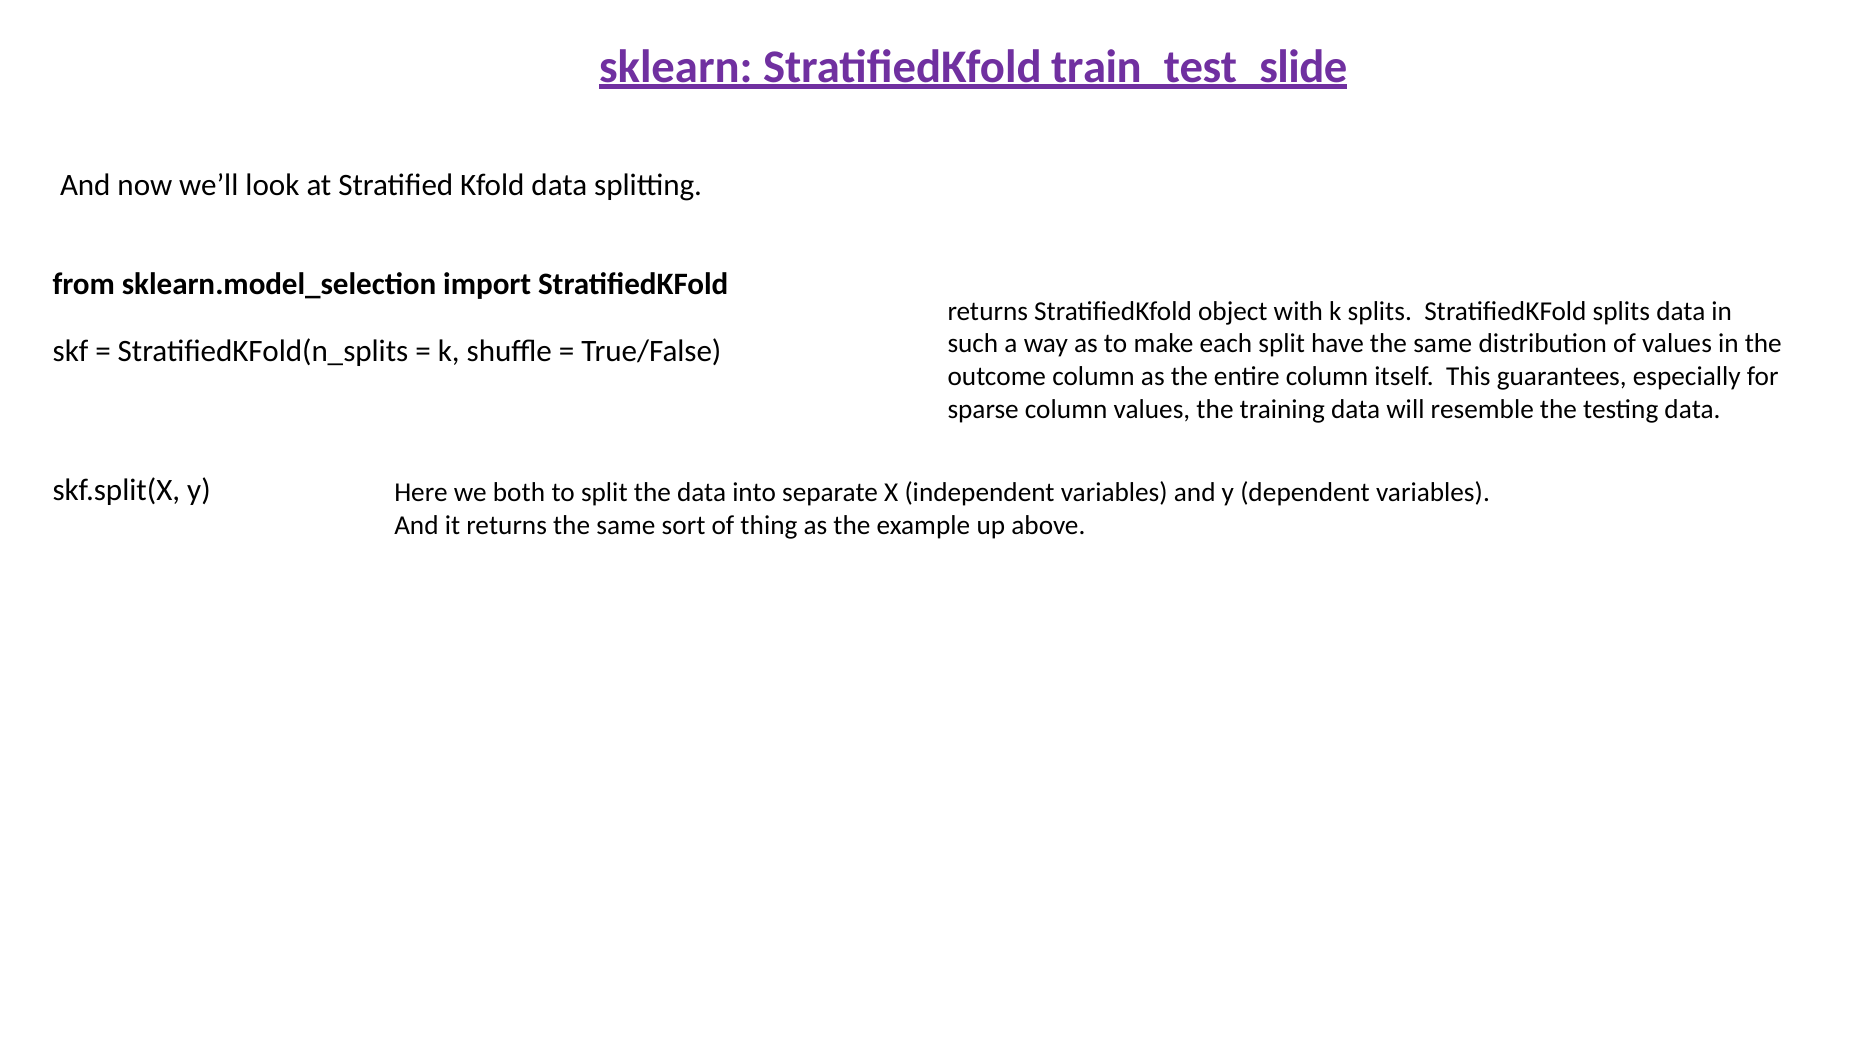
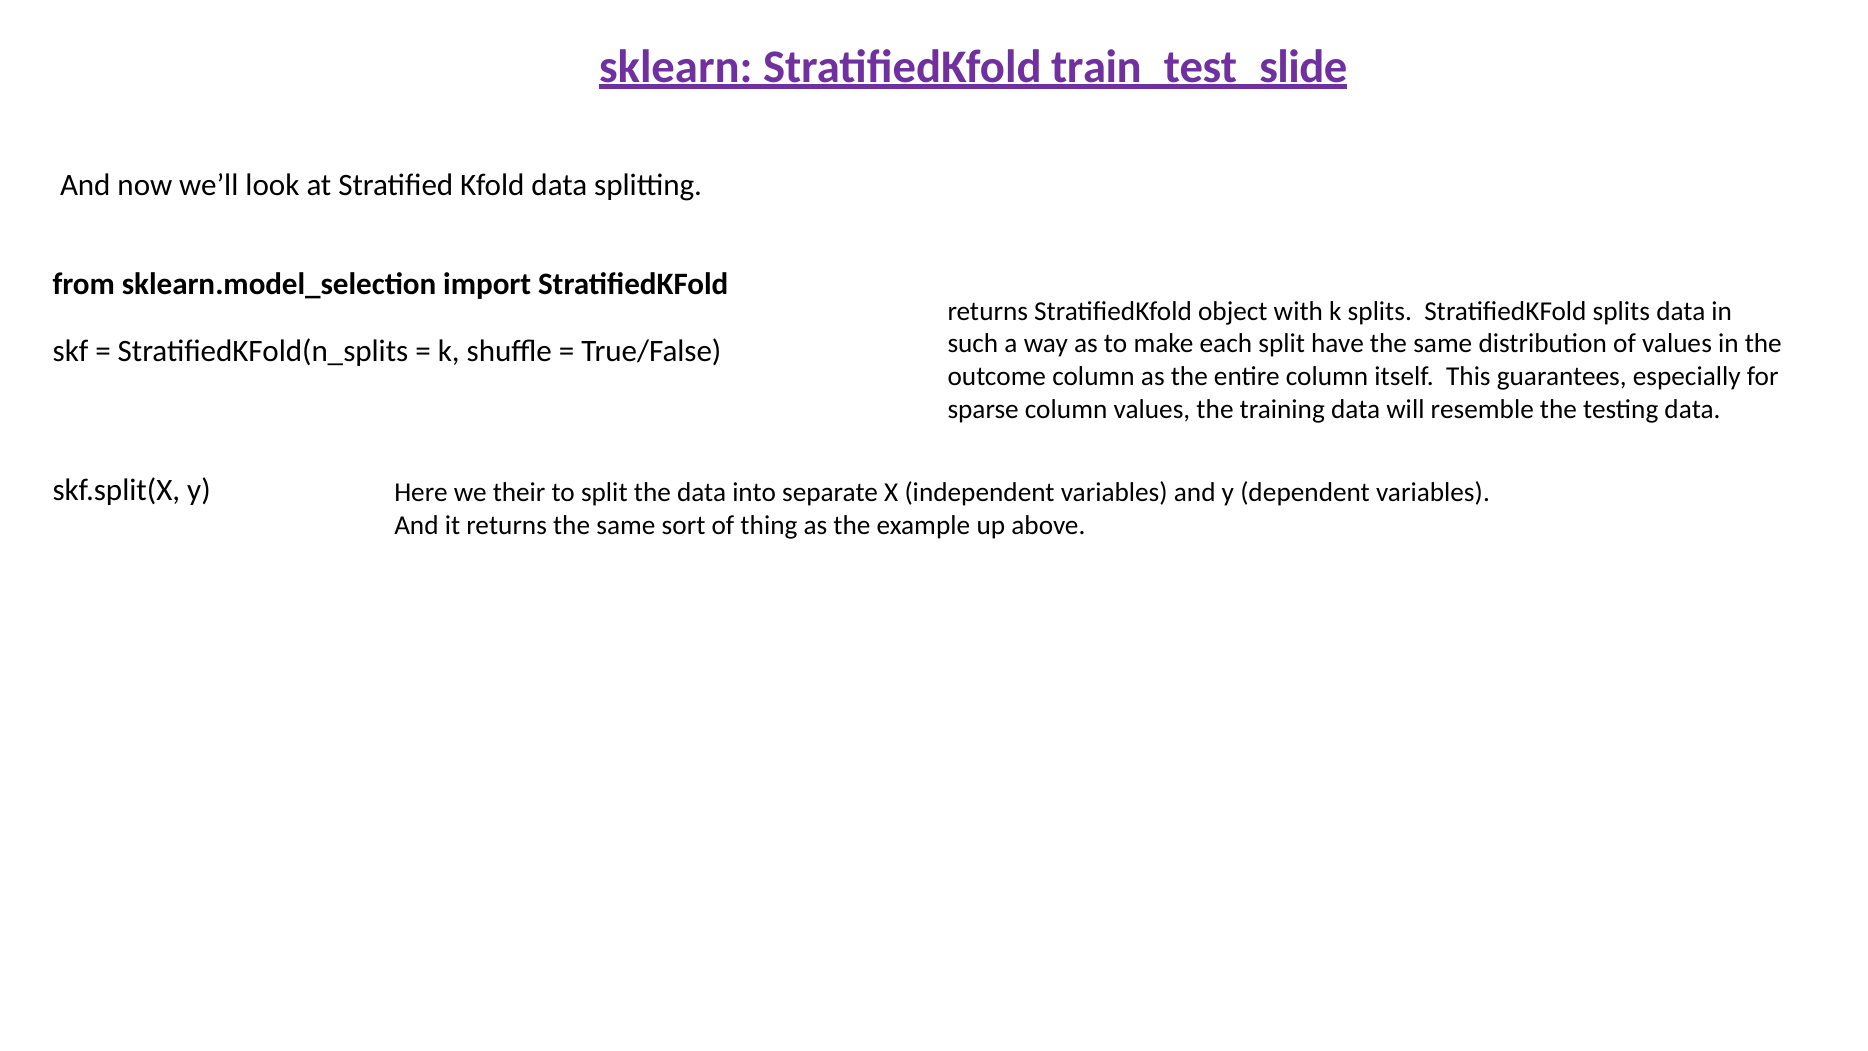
both: both -> their (519, 493)
